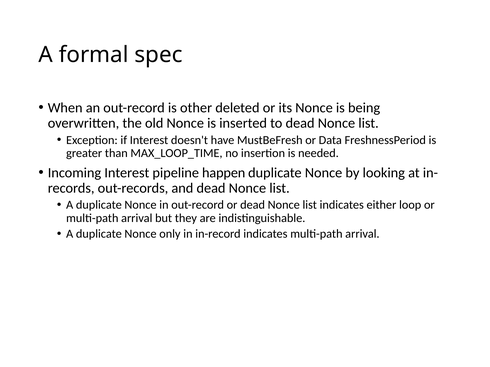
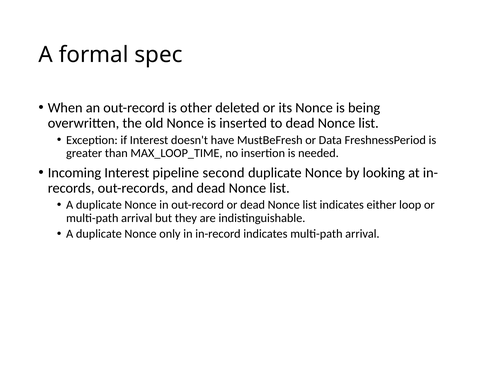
happen: happen -> second (224, 173)
